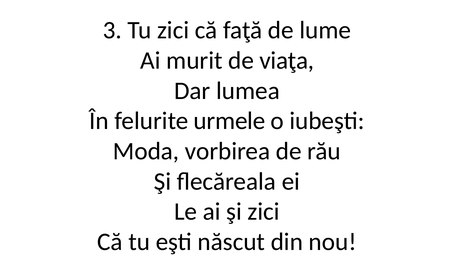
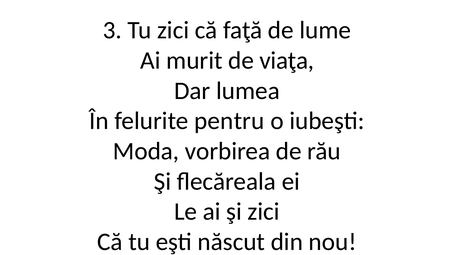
urmele: urmele -> pentru (229, 121)
